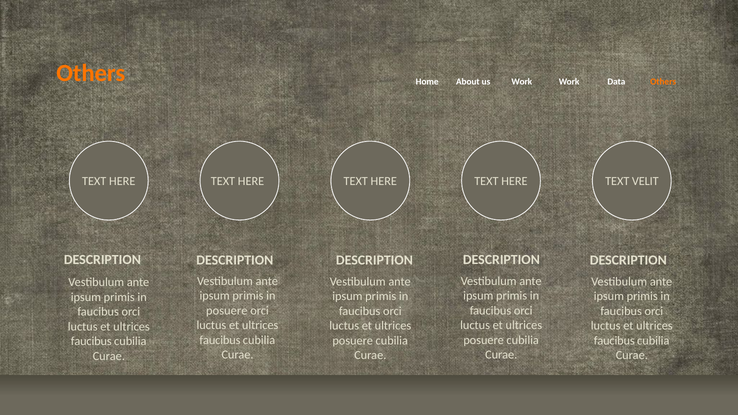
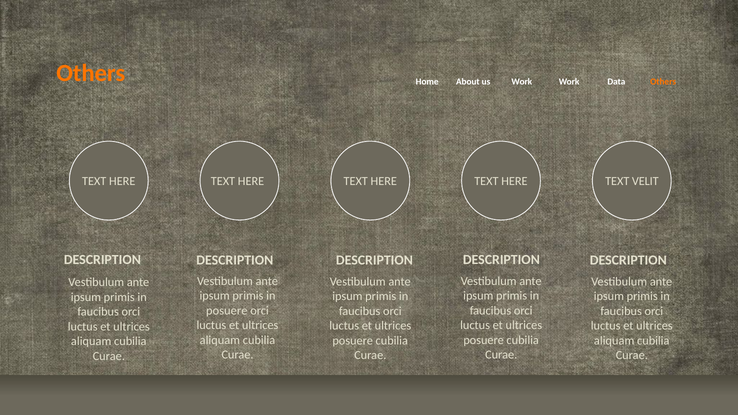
faucibus: faucibus -> aliquam (220, 340)
faucibus: faucibus -> aliquam (614, 341)
faucibus: faucibus -> aliquam (91, 341)
